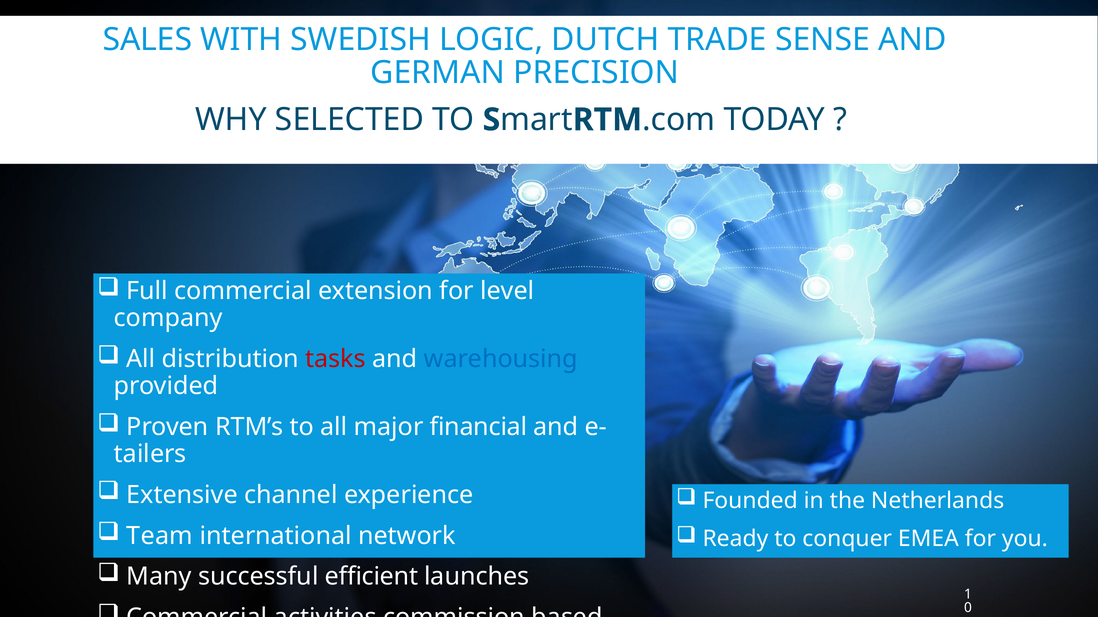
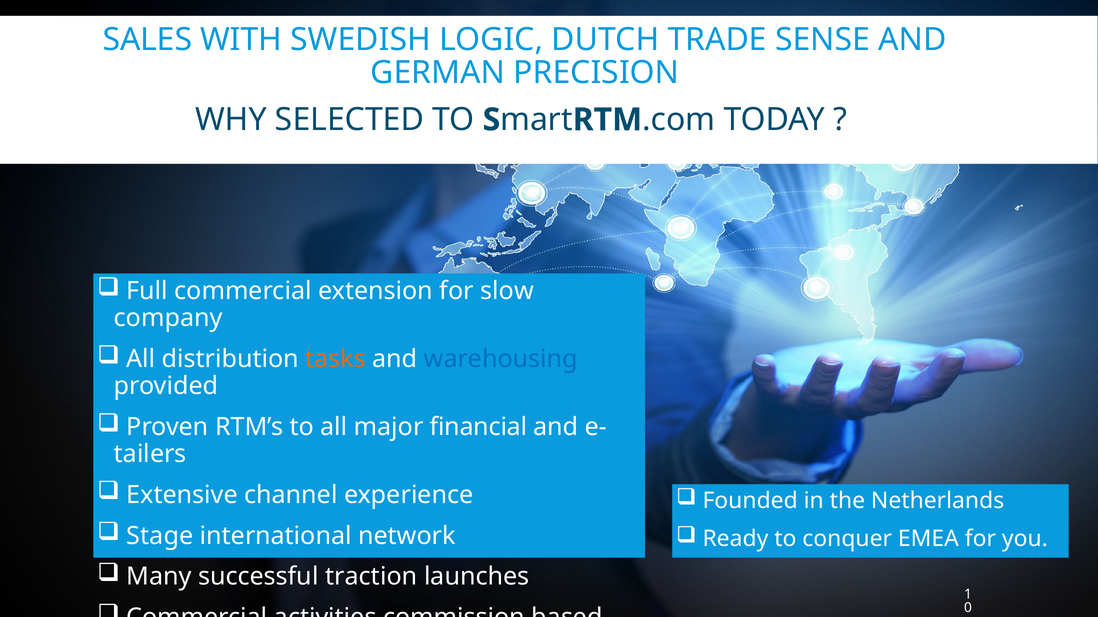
level: level -> slow (507, 291)
tasks colour: red -> orange (336, 359)
Team: Team -> Stage (160, 536)
efficient: efficient -> traction (371, 577)
